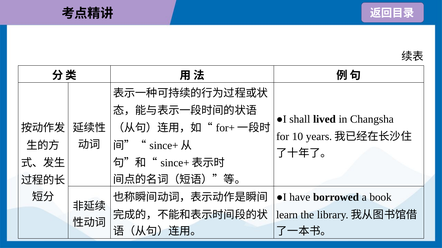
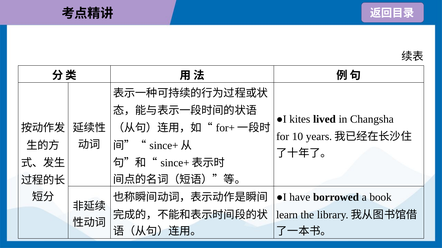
shall: shall -> kites (300, 120)
